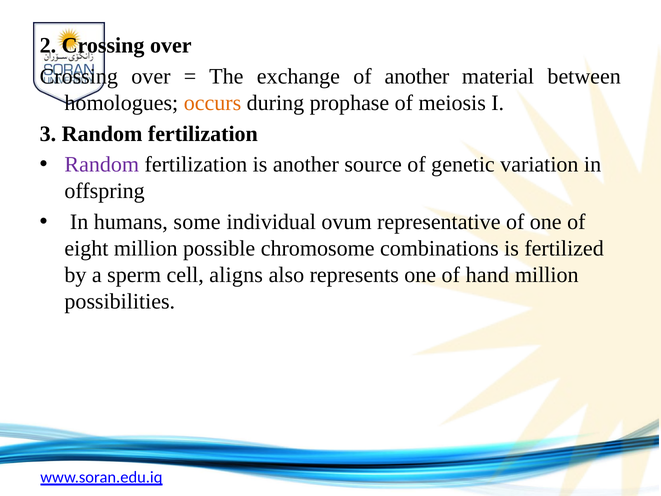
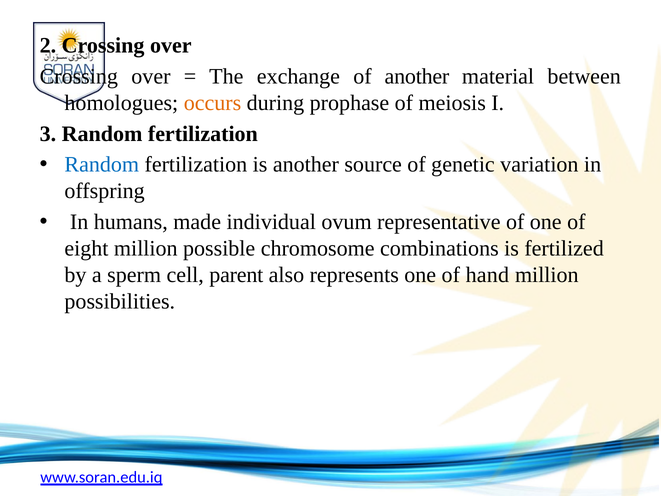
Random colour: purple -> blue (102, 165)
some: some -> made (197, 222)
aligns: aligns -> parent (236, 275)
